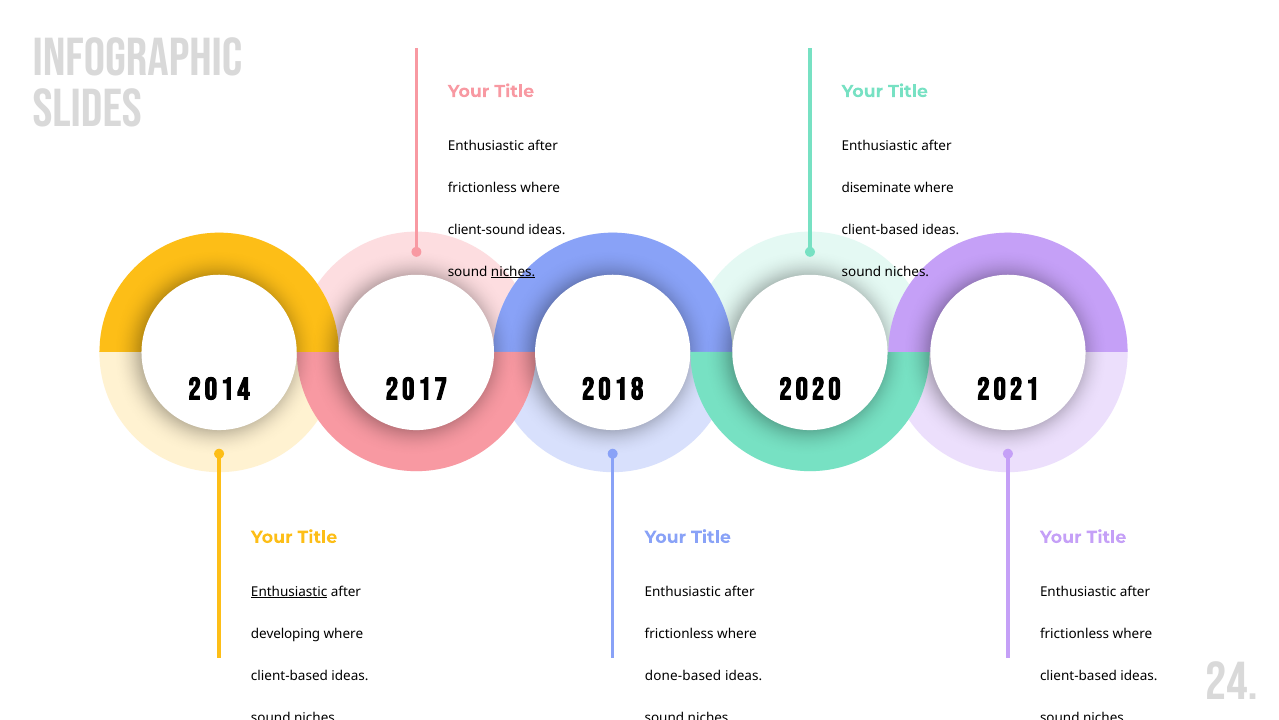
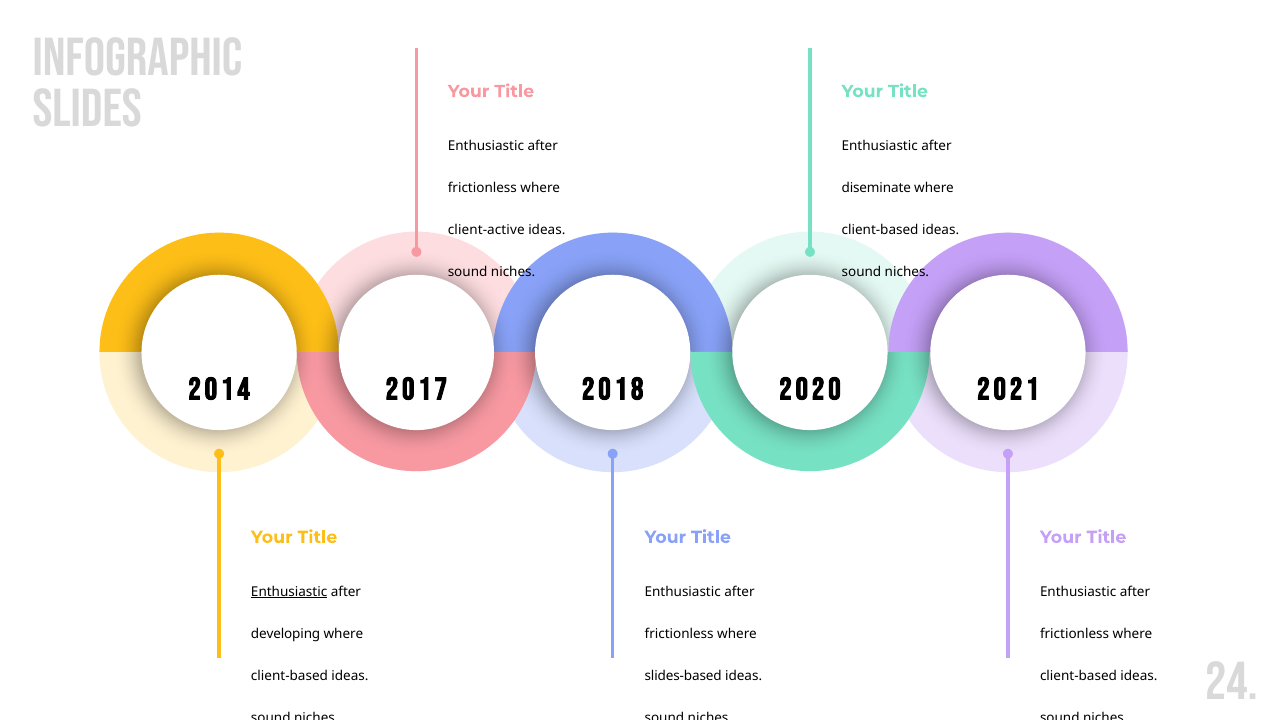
client-sound: client-sound -> client-active (486, 230)
niches underline: present -> none (513, 272)
done-based: done-based -> slides-based (683, 675)
